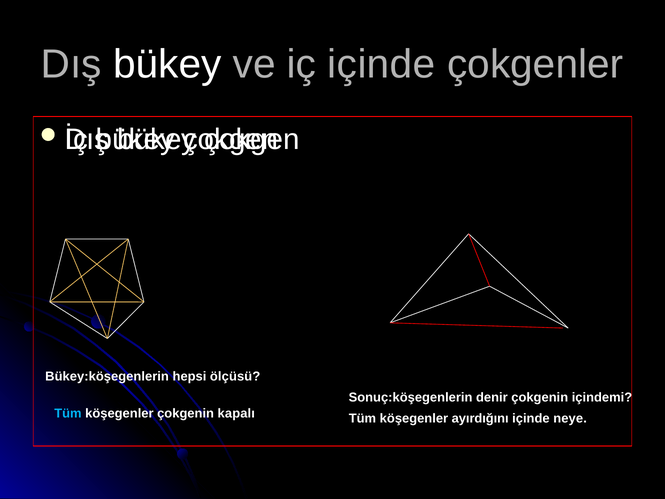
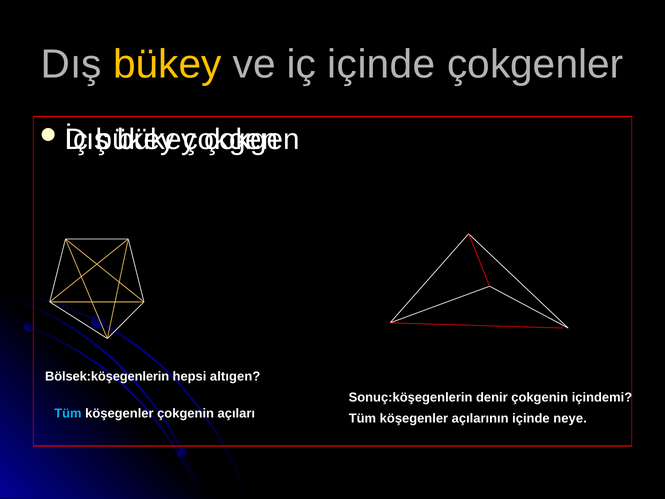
bükey colour: white -> yellow (167, 64)
Bükey:köşegenlerin: Bükey:köşegenlerin -> Bölsek:köşegenlerin (107, 377)
ölçüsü: ölçüsü -> altıgen (235, 377)
kapalı: kapalı -> açıları (236, 413)
ayırdığını: ayırdığını -> açılarının (480, 418)
